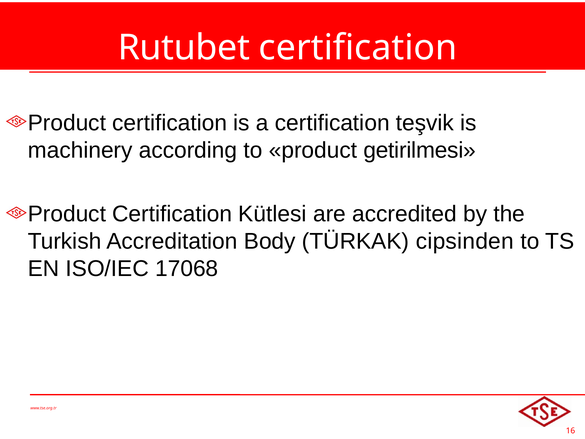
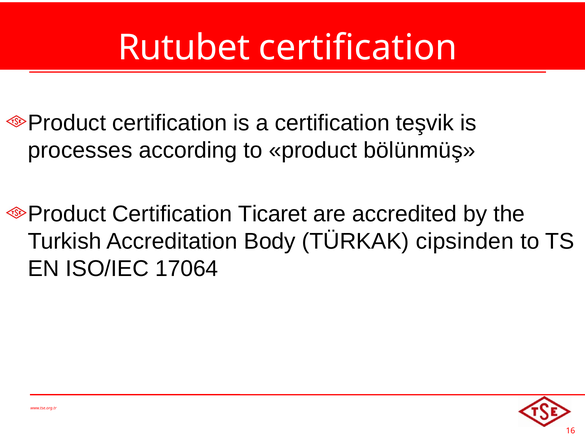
machinery: machinery -> processes (80, 150)
getirilmesi: getirilmesi -> bölünmüş (419, 150)
Kütlesi: Kütlesi -> Ticaret (273, 214)
17068: 17068 -> 17064 (187, 268)
